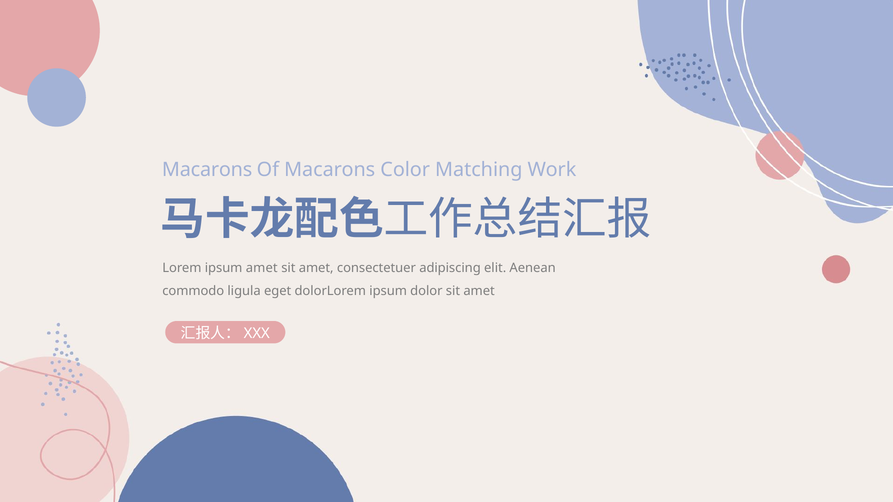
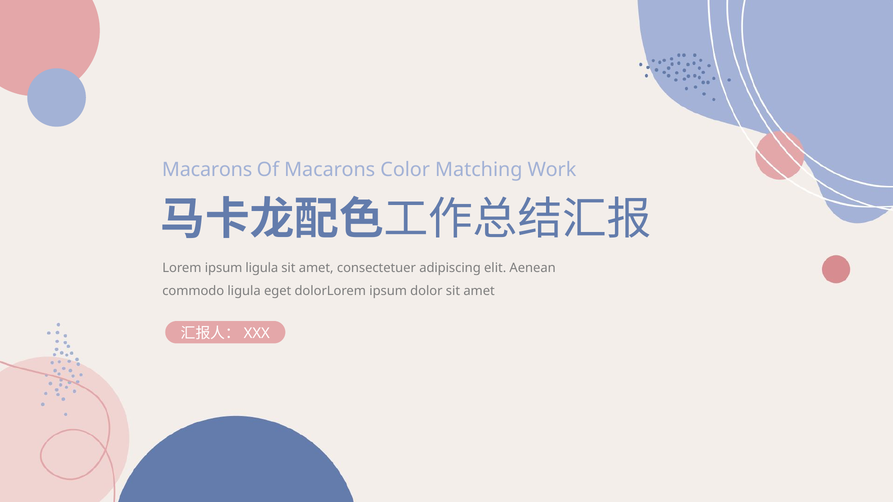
ipsum amet: amet -> ligula (262, 268)
